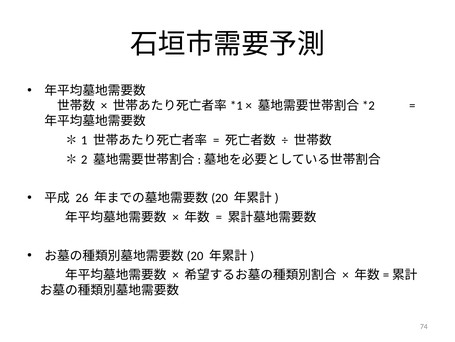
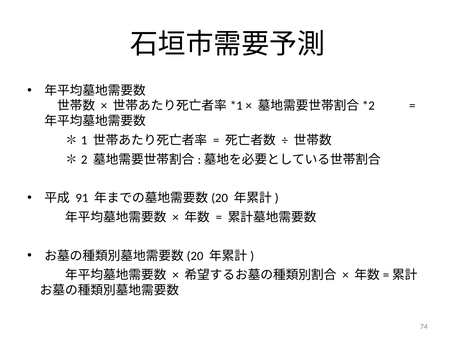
26: 26 -> 91 (82, 198)
